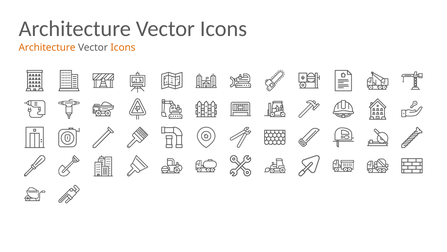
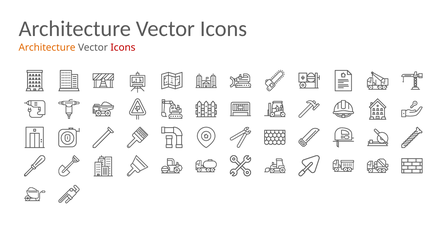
Icons colour: orange -> red (123, 47)
